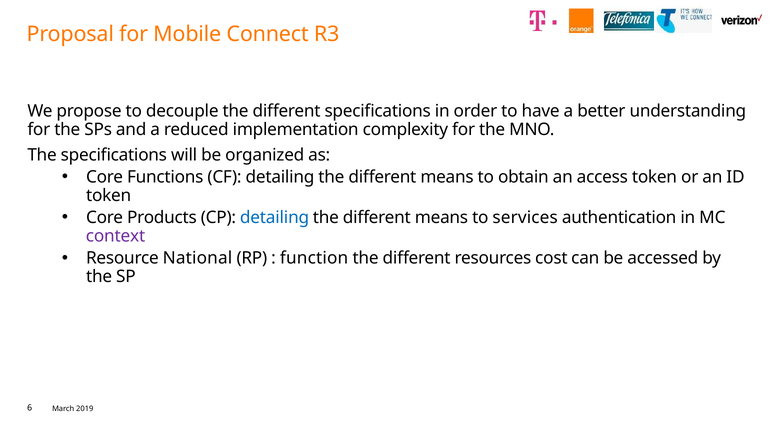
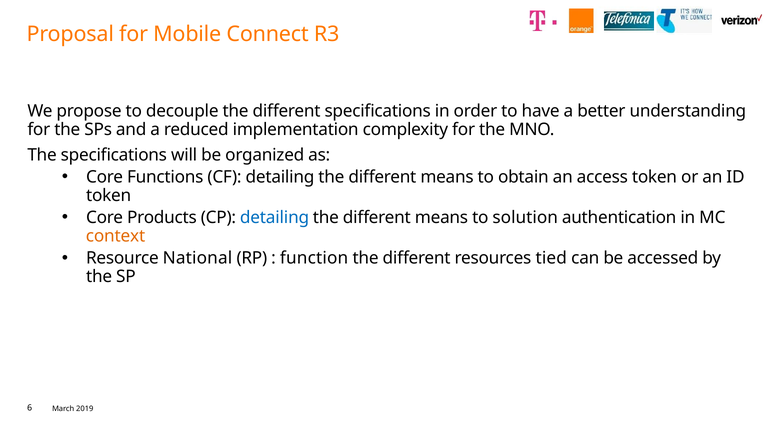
services: services -> solution (525, 217)
context colour: purple -> orange (116, 236)
cost: cost -> tied (551, 258)
